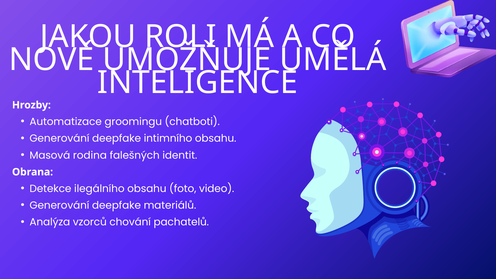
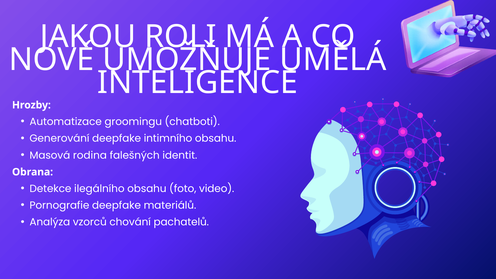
Generování: Generování -> Pornografie (59, 205)
